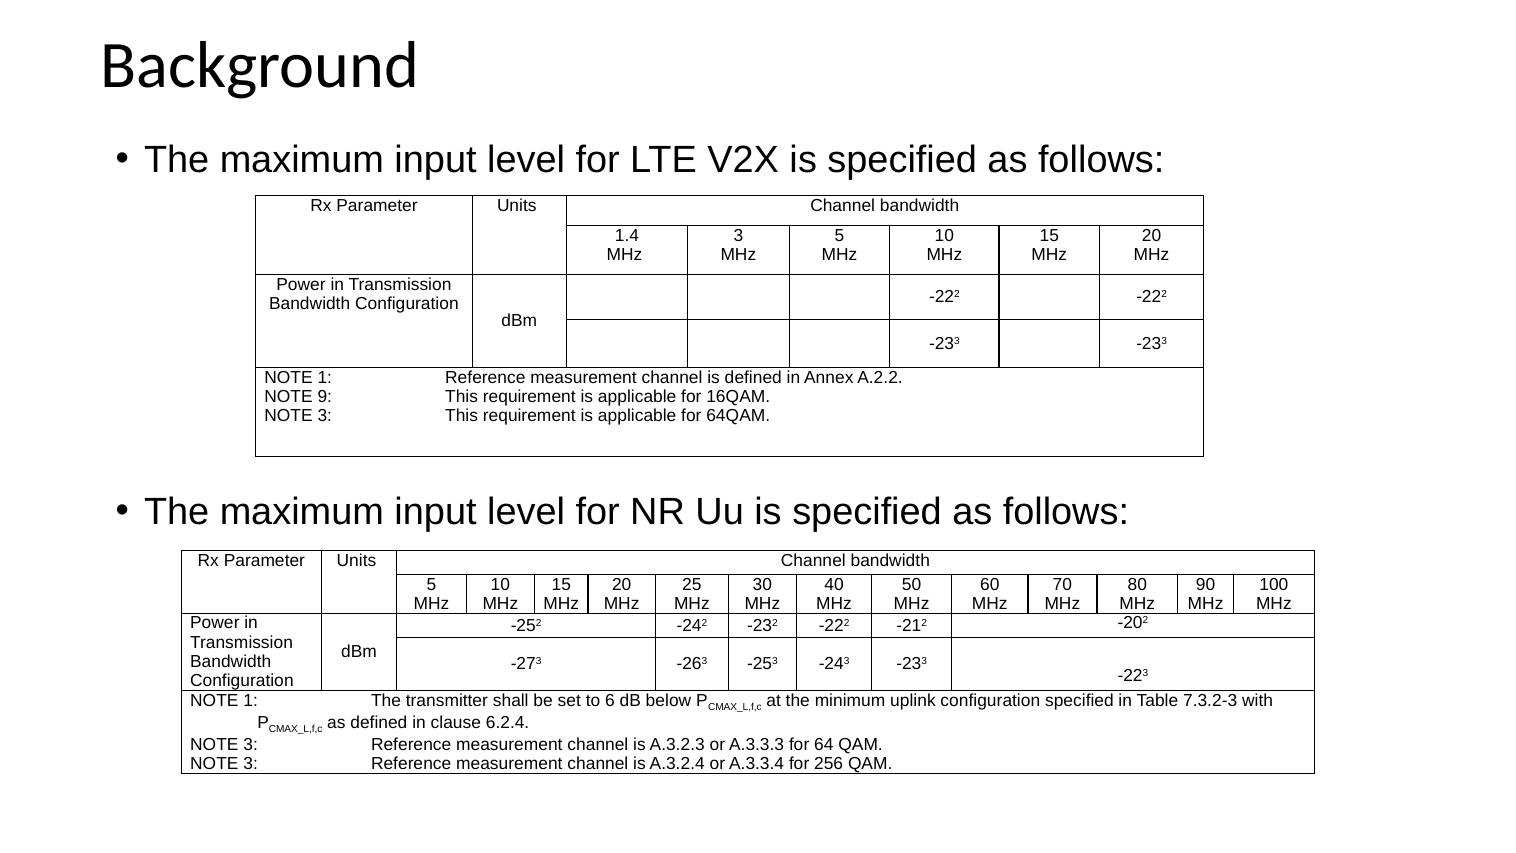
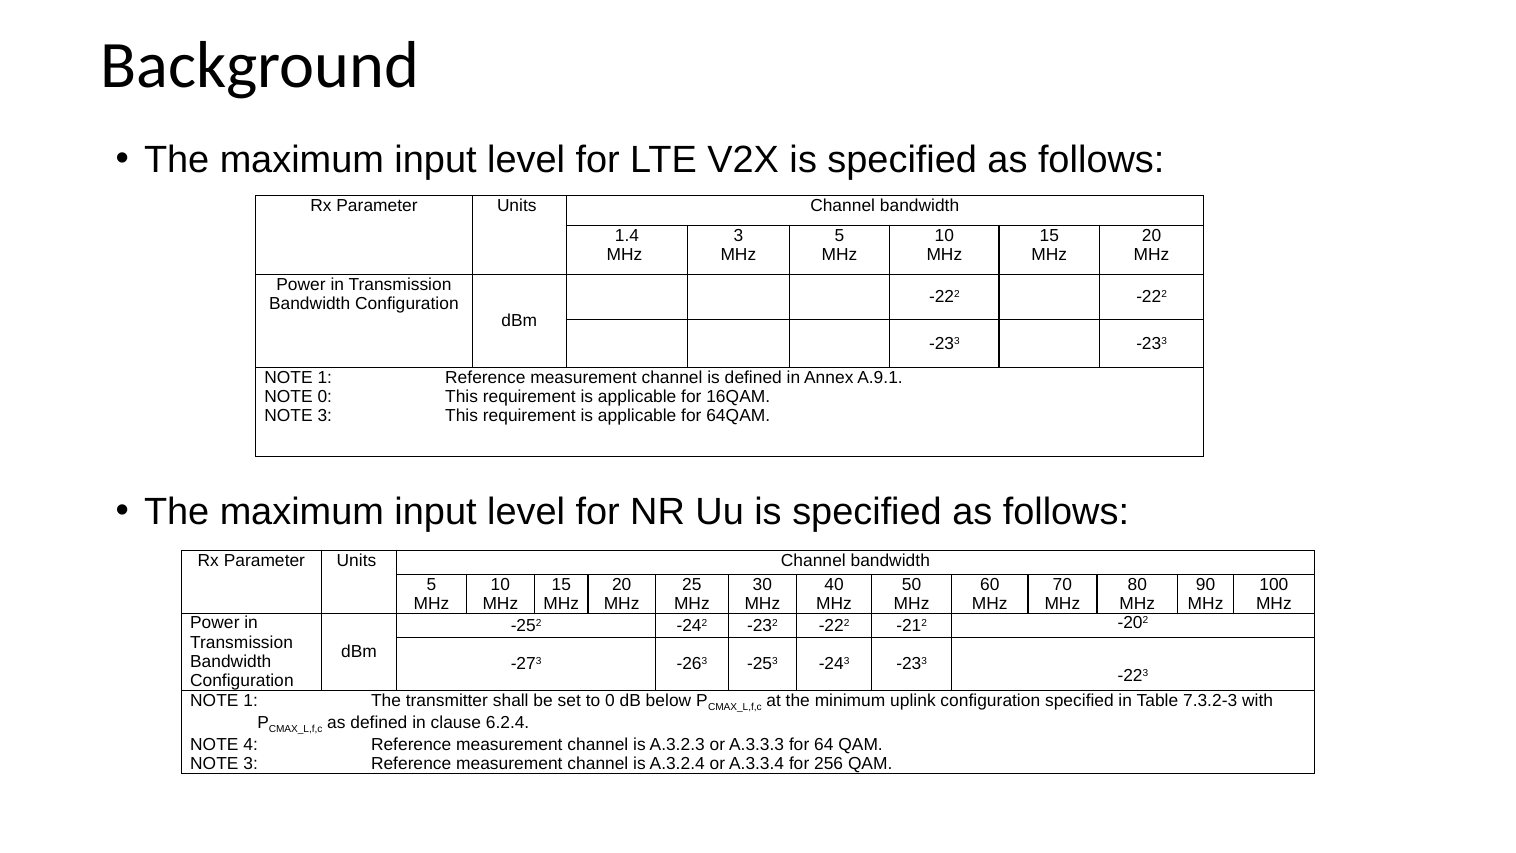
A.2.2: A.2.2 -> A.9.1 (880, 377)
NOTE 9: 9 -> 0 (325, 397)
to 6: 6 -> 0 (610, 700)
3: 3 -> 4 (251, 745)
